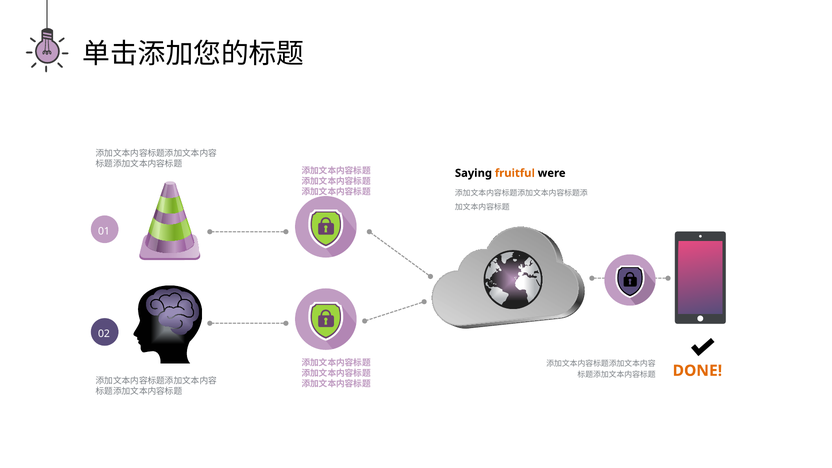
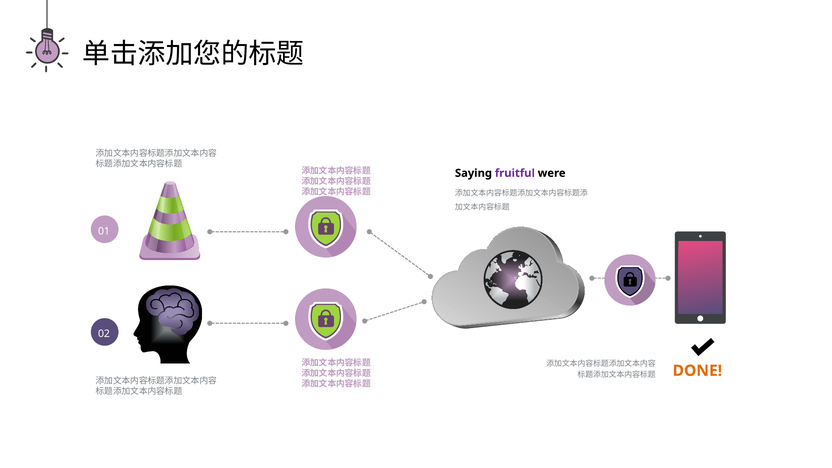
fruitful colour: orange -> purple (515, 173)
